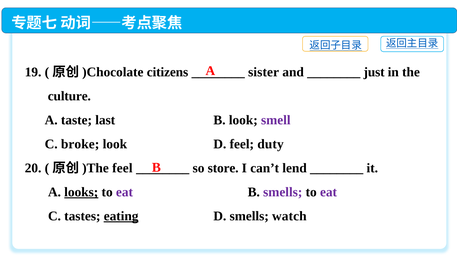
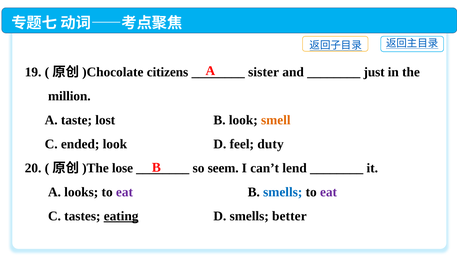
culture: culture -> million (69, 96)
last: last -> lost (105, 120)
smell colour: purple -> orange (276, 120)
broke: broke -> ended (80, 144)
feel: feel -> lose (123, 168)
store: store -> seem (223, 168)
looks underline: present -> none (81, 192)
smells colour: purple -> blue (283, 192)
watch: watch -> better (289, 216)
